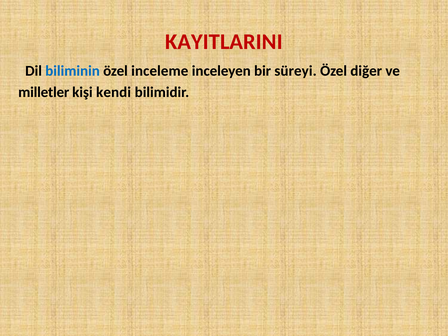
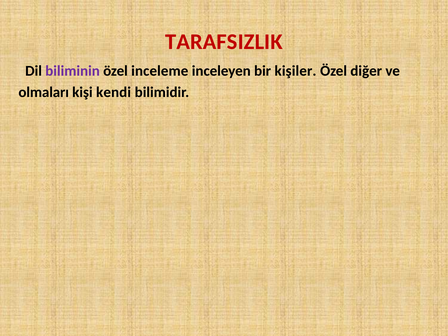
KAYITLARINI: KAYITLARINI -> TARAFSIZLIK (224, 42)
biliminin colour: blue -> purple (73, 71)
süreyi: süreyi -> kişiler (296, 71)
milletler: milletler -> olmaları (44, 92)
